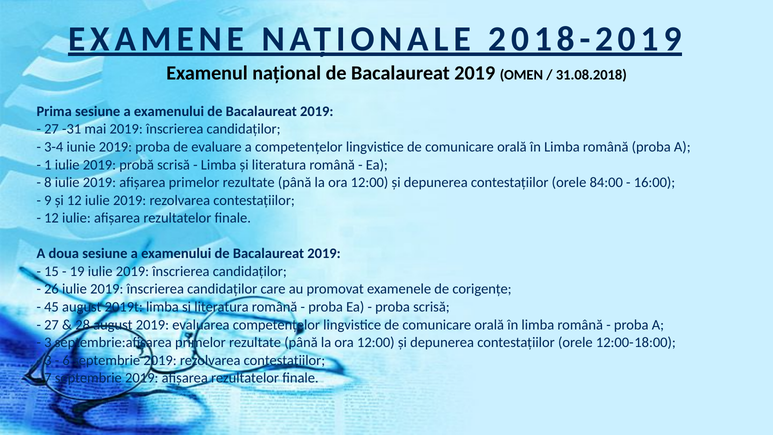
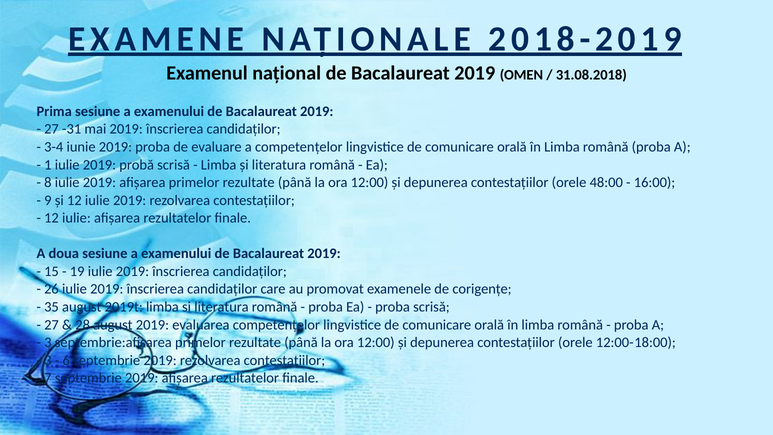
84:00: 84:00 -> 48:00 (606, 182)
45: 45 -> 35 (51, 307)
